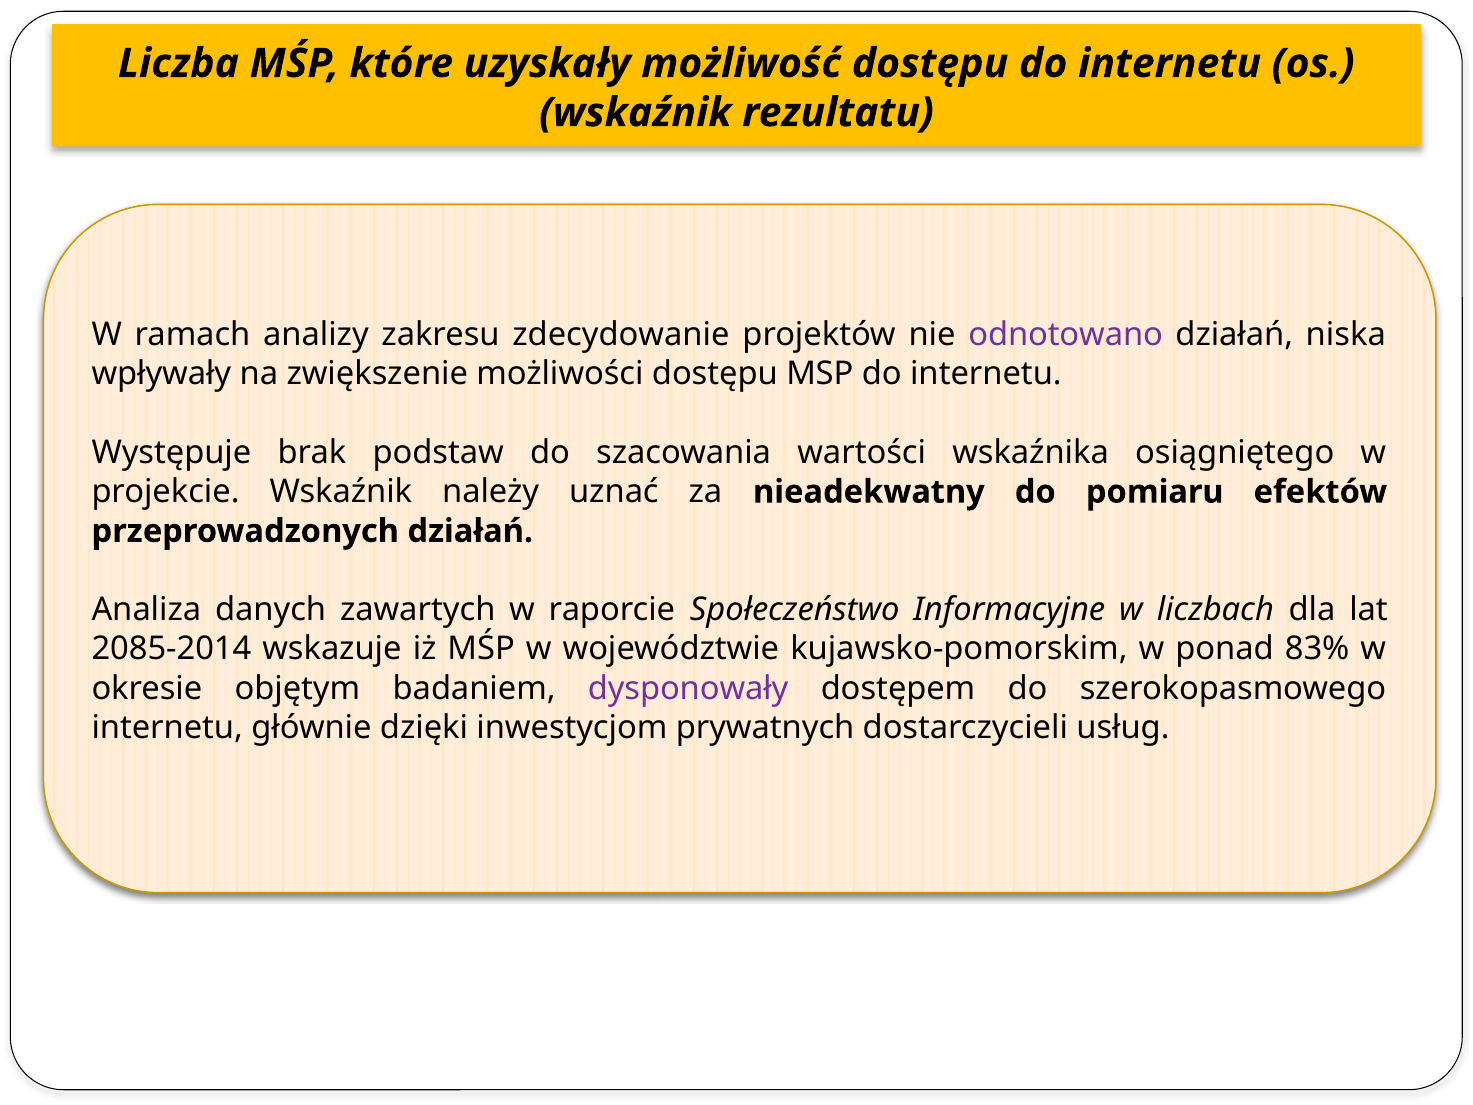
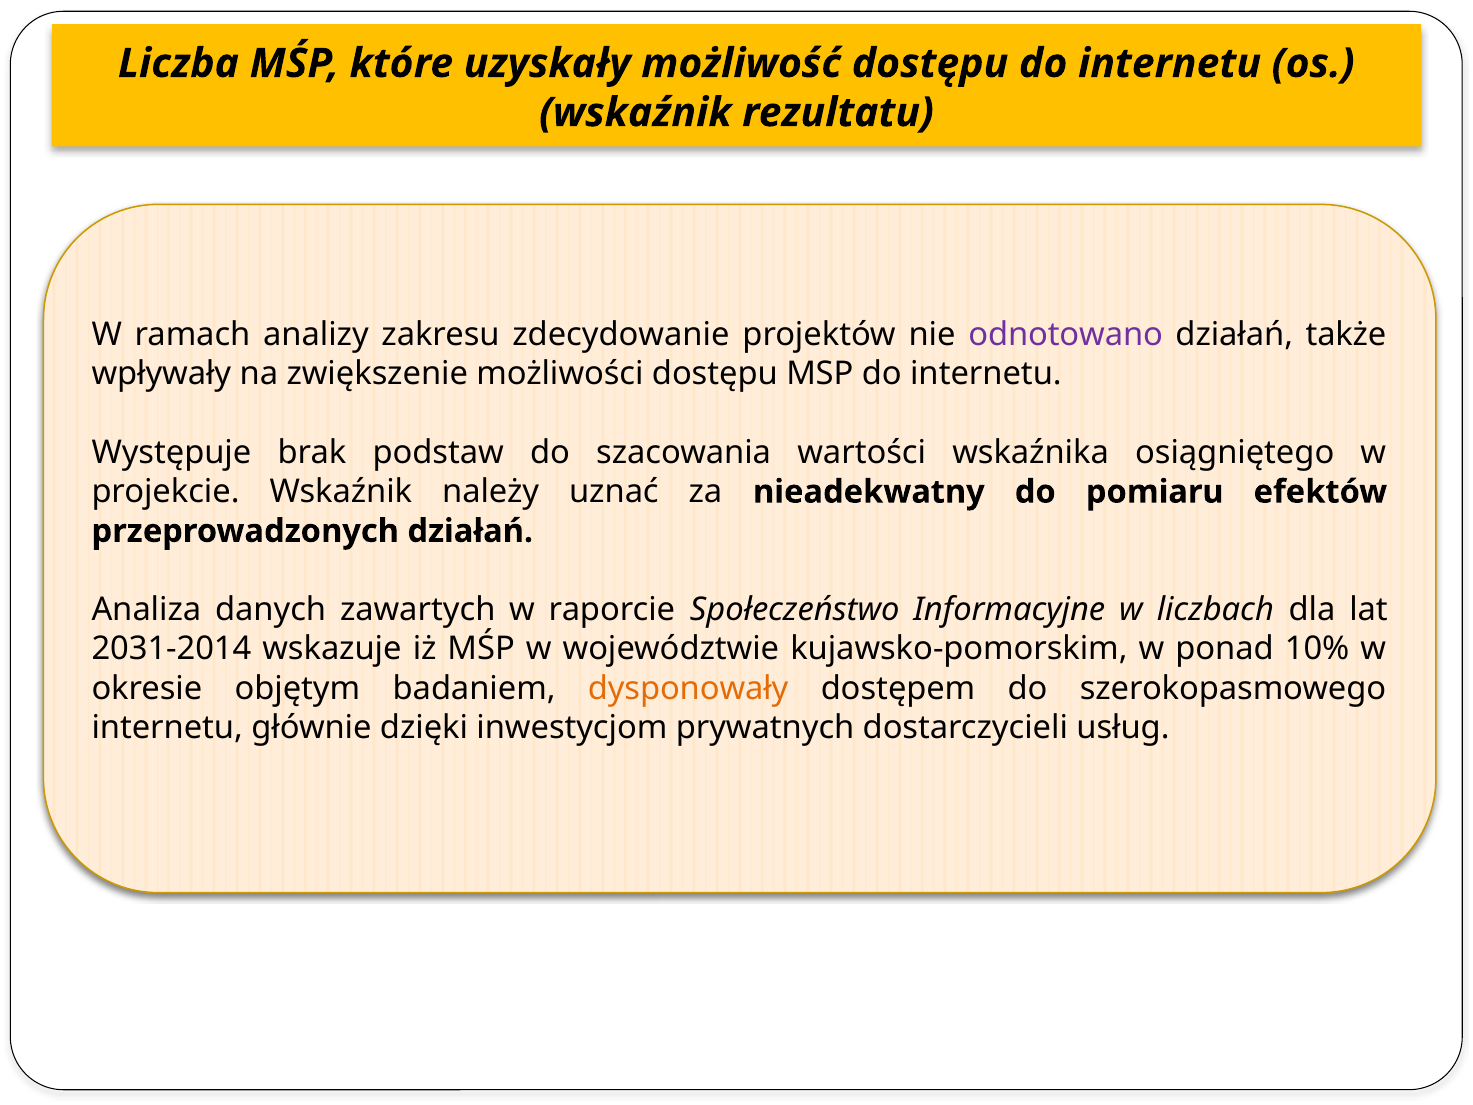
niska: niska -> także (1346, 335)
2085-2014: 2085-2014 -> 2031-2014 (171, 649)
83%: 83% -> 10% (1317, 649)
dysponowały colour: purple -> orange (688, 688)
